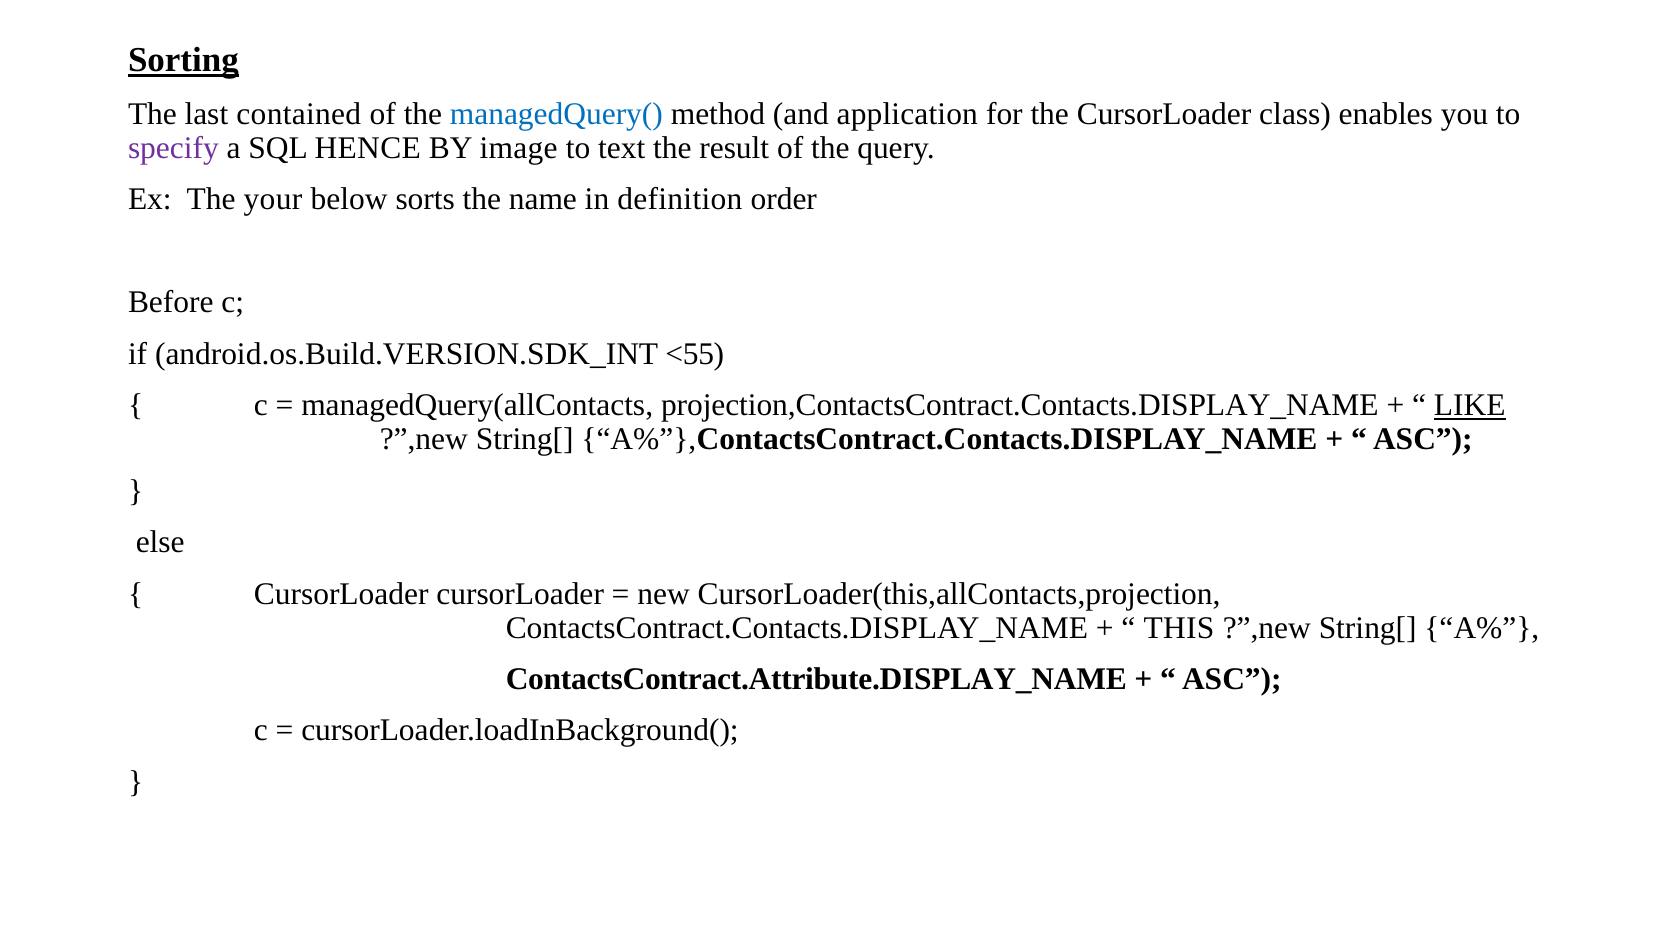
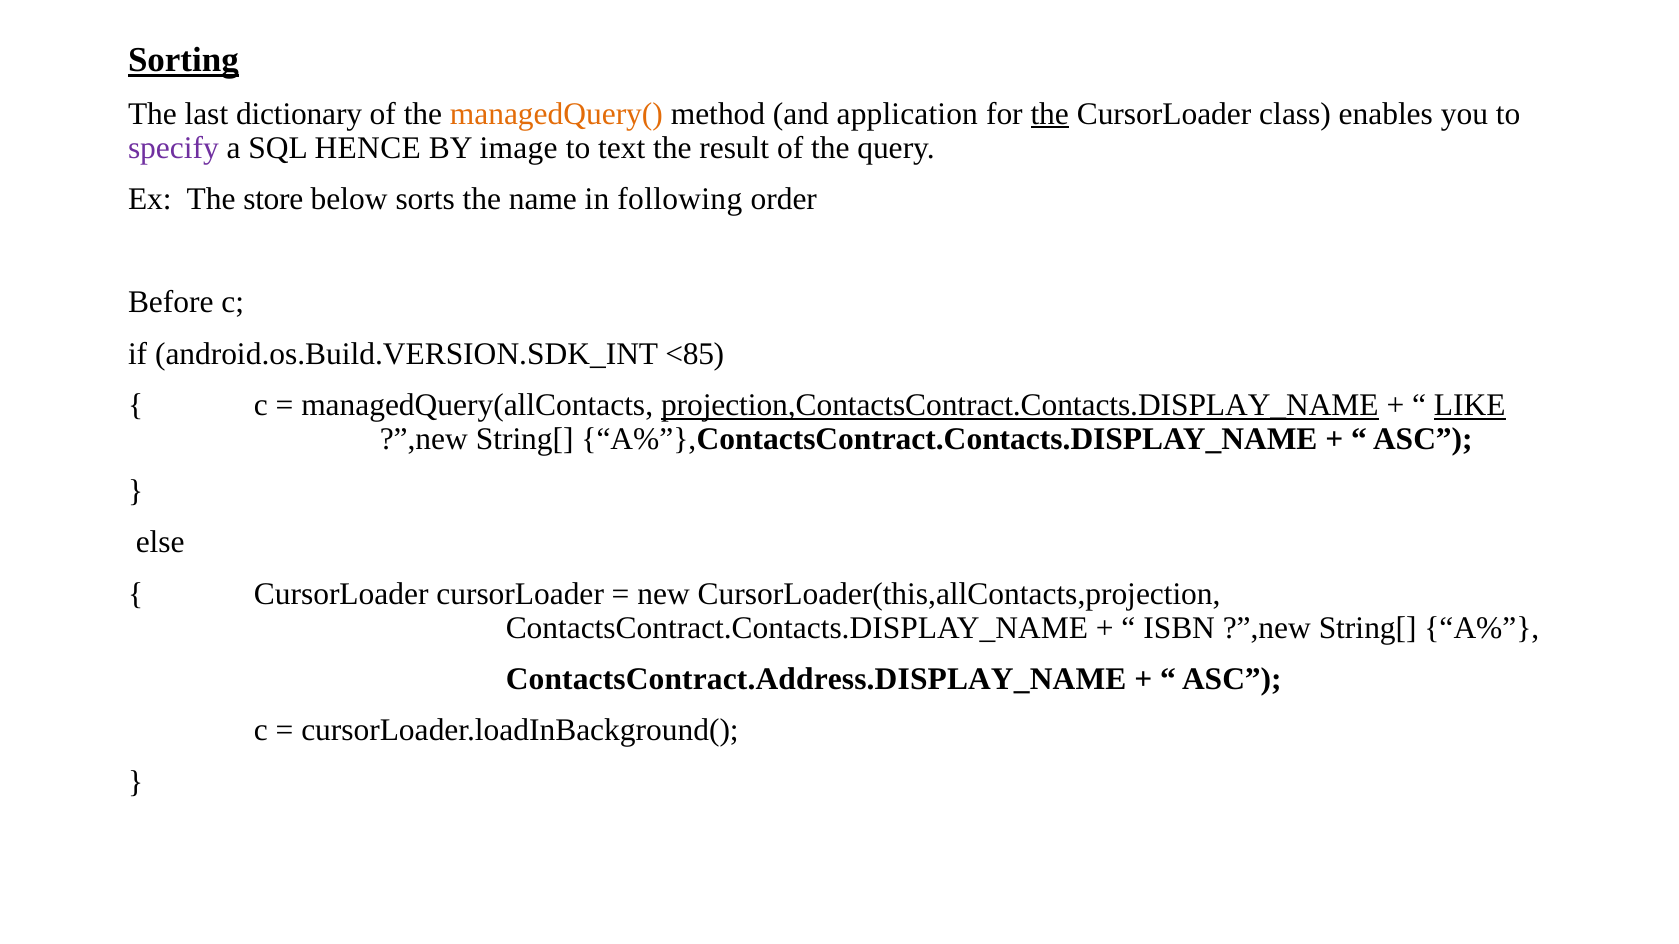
contained: contained -> dictionary (299, 114)
managedQuery( colour: blue -> orange (556, 114)
the underline: none -> present (1050, 114)
your: your -> store (273, 199)
definition: definition -> following (680, 199)
<55: <55 -> <85 (695, 354)
projection,ContactsContract.Contacts.DISPLAY_NAME underline: none -> present (1020, 405)
THIS: THIS -> ISBN (1179, 628)
ContactsContract.Attribute.DISPLAY_NAME: ContactsContract.Attribute.DISPLAY_NAME -> ContactsContract.Address.DISPLAY_NAME (816, 679)
